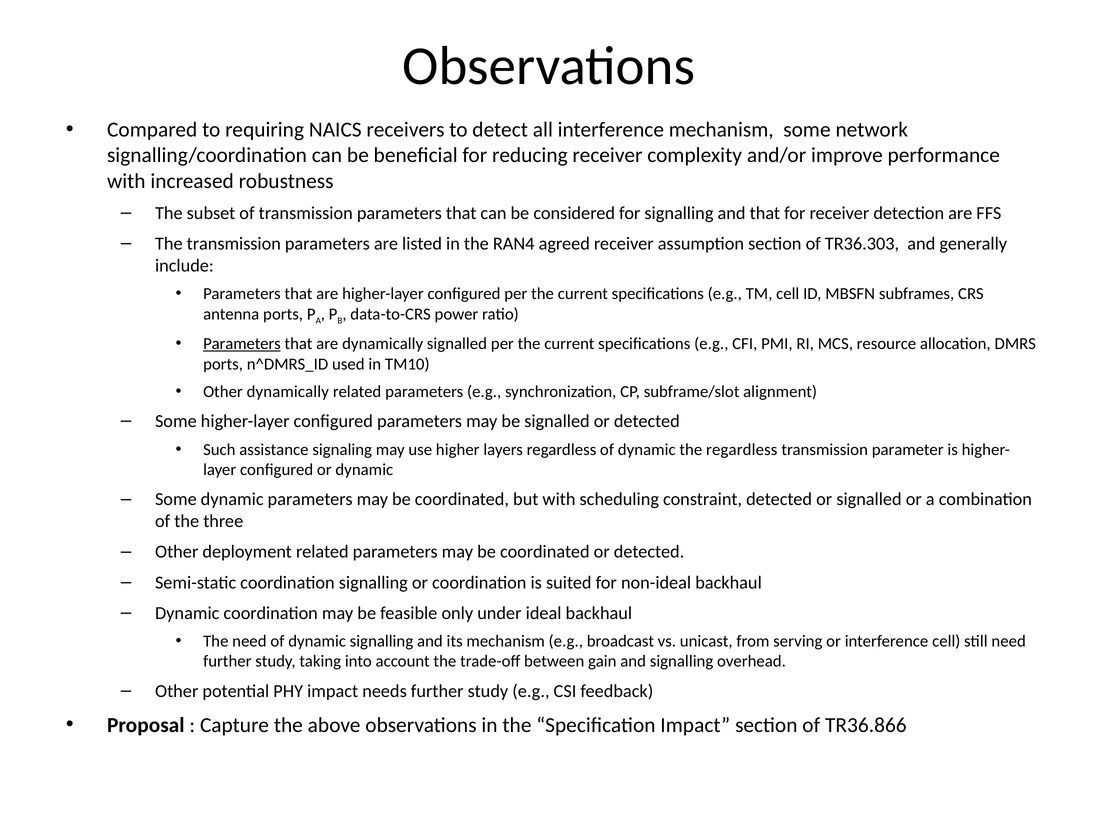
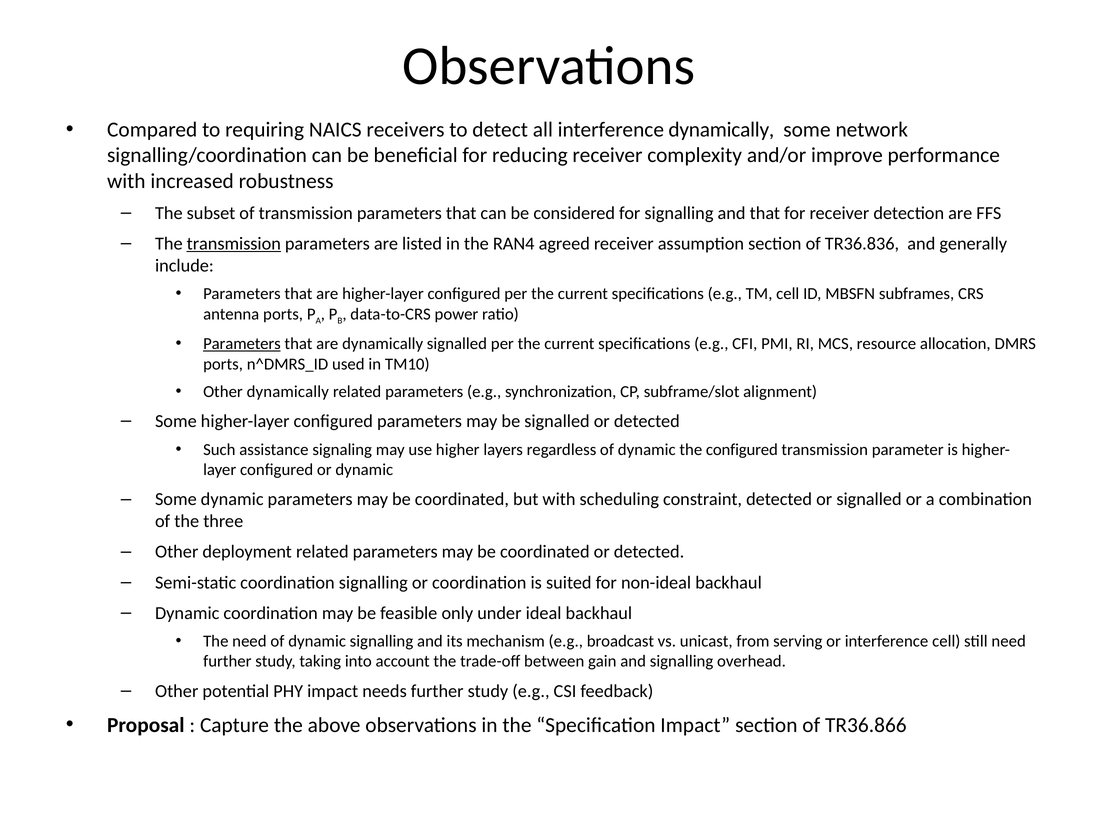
interference mechanism: mechanism -> dynamically (721, 130)
transmission underline: none -> present (234, 244)
TR36.303: TR36.303 -> TR36.836 (862, 244)
the regardless: regardless -> configured (742, 449)
